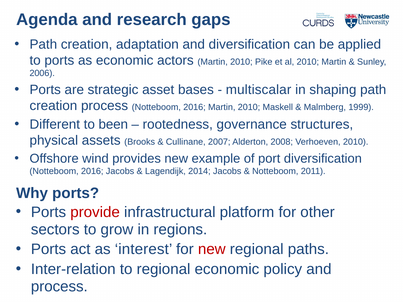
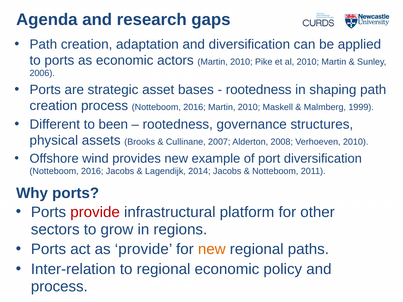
multiscalar: multiscalar -> rootedness (259, 90)
as interest: interest -> provide (144, 250)
new colour: red -> orange (212, 250)
